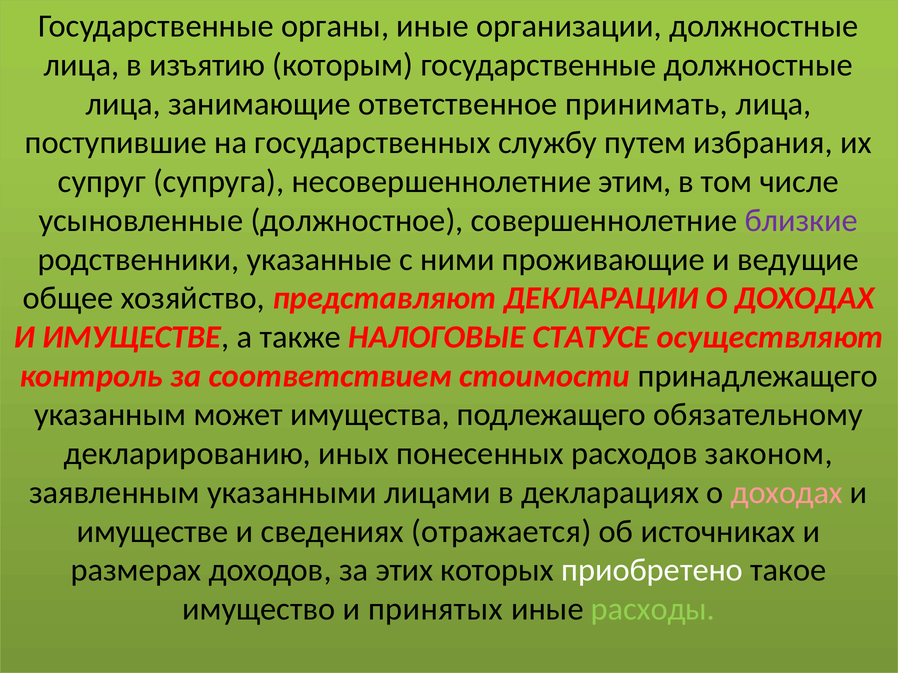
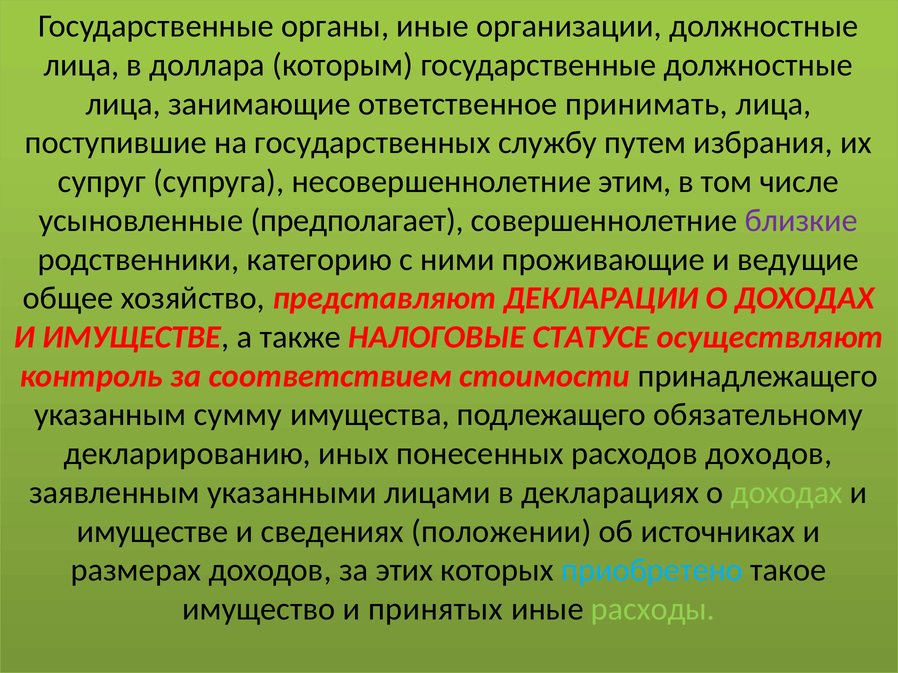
изъятию: изъятию -> доллара (207, 65)
должностное: должностное -> предполагает (357, 221)
указанные: указанные -> категорию (319, 260)
может: может -> сумму (238, 415)
расходов законом: законом -> доходов (769, 454)
доходах colour: pink -> light green (787, 493)
отражается: отражается -> положении (501, 532)
приобретено colour: white -> light blue (652, 571)
